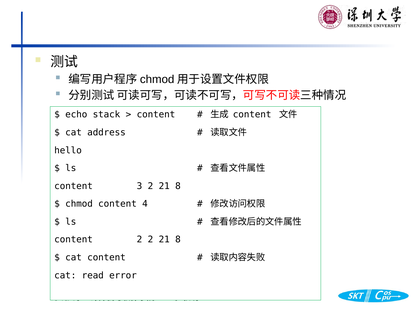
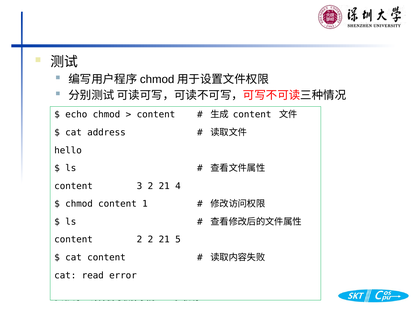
echo stack: stack -> chmod (106, 115)
3 2 21 8: 8 -> 4 (178, 186)
4: 4 -> 1 (145, 204)
2 2 21 8: 8 -> 5 (178, 240)
